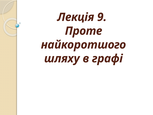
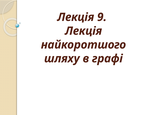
Проте: Проте -> Лекція (83, 31)
